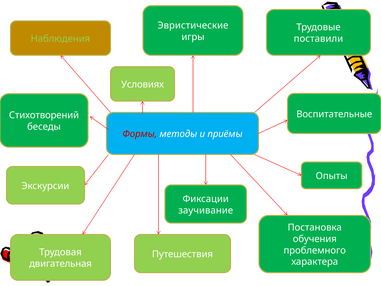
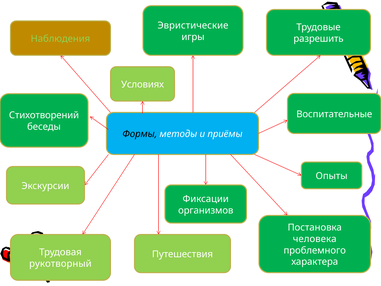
поставили: поставили -> разрешить (319, 39)
Формы colour: red -> black (140, 134)
заучивание: заучивание -> организмов (206, 210)
обучения: обучения -> человека (315, 239)
двигательная: двигательная -> рукотворный (60, 264)
